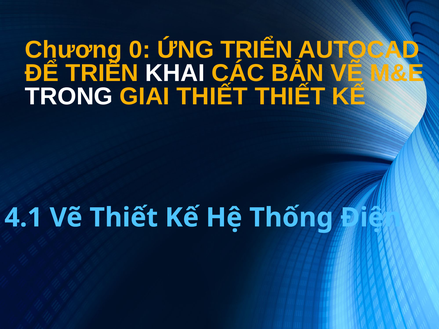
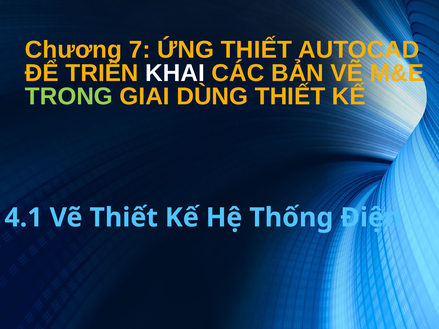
0: 0 -> 7 (140, 50)
ỨNG TRIỂN: TRIỂN -> THIẾT (256, 50)
TRONG colour: white -> light green (69, 97)
GIAI THIẾT: THIẾT -> DÙNG (212, 97)
